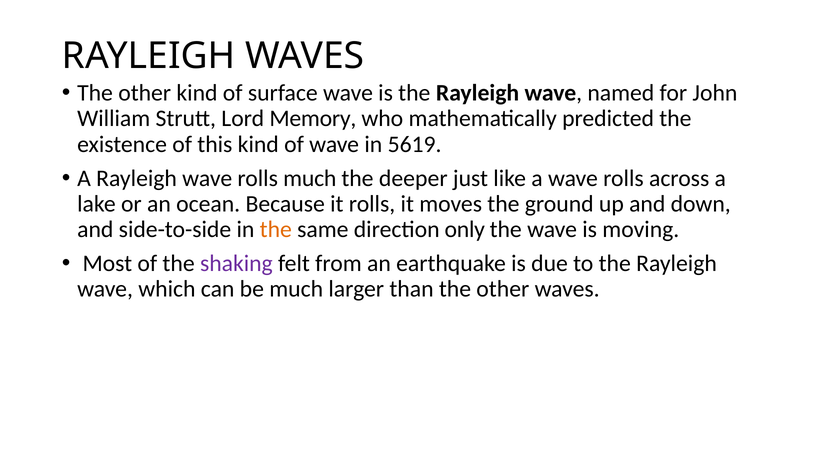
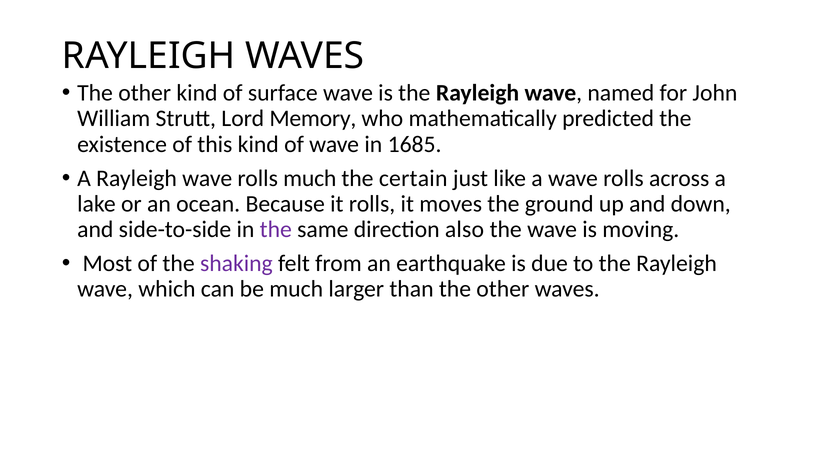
5619: 5619 -> 1685 (415, 144)
deeper: deeper -> certain (413, 178)
the colour: orange -> purple (276, 230)
only: only -> also (464, 230)
